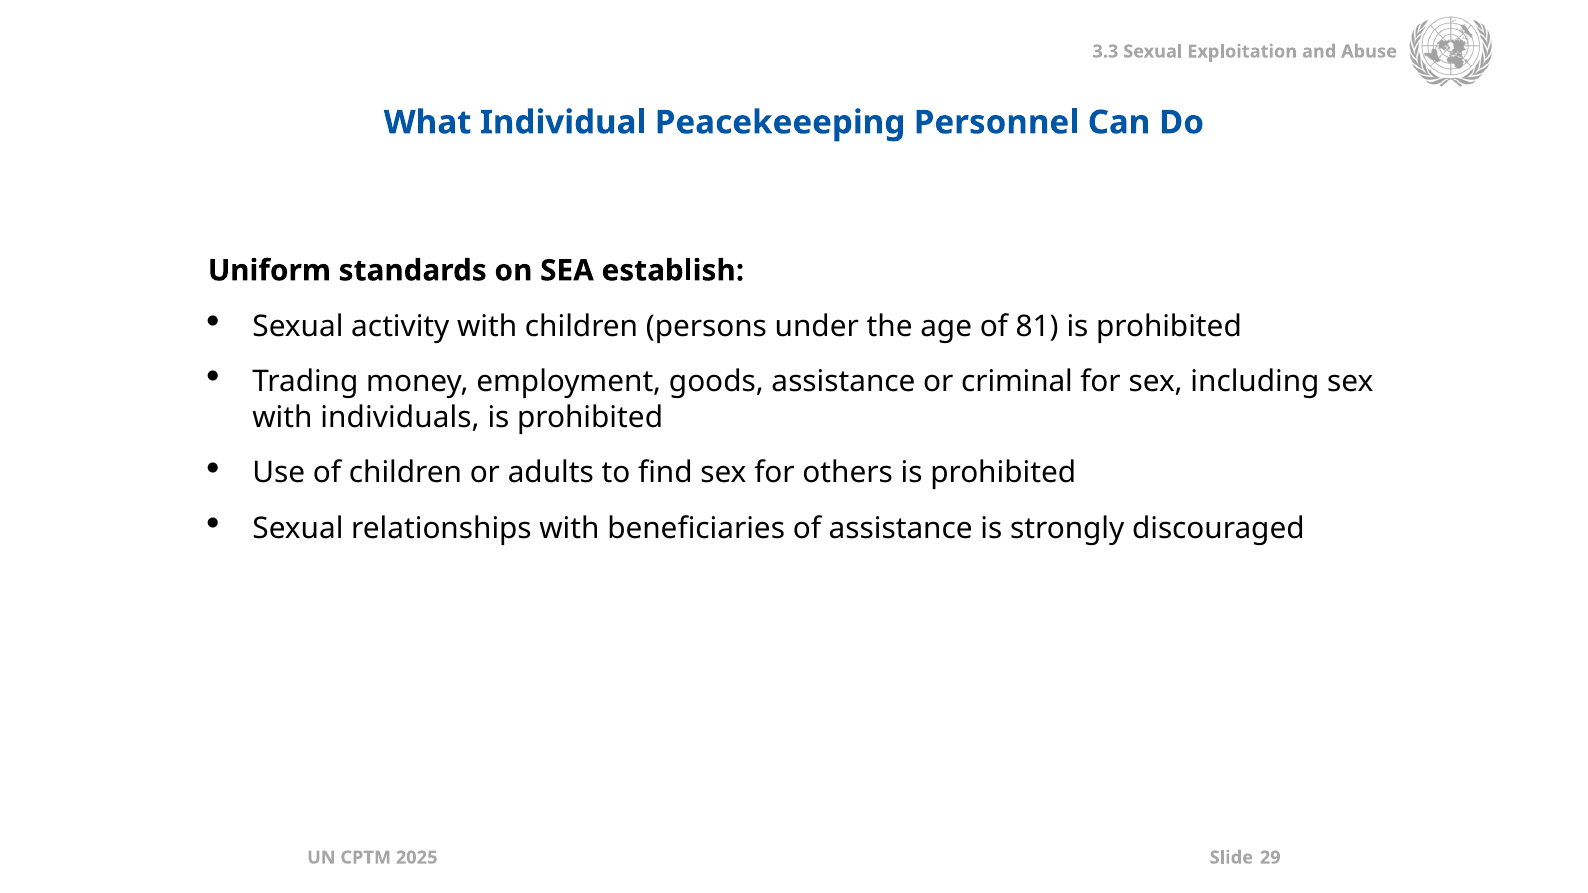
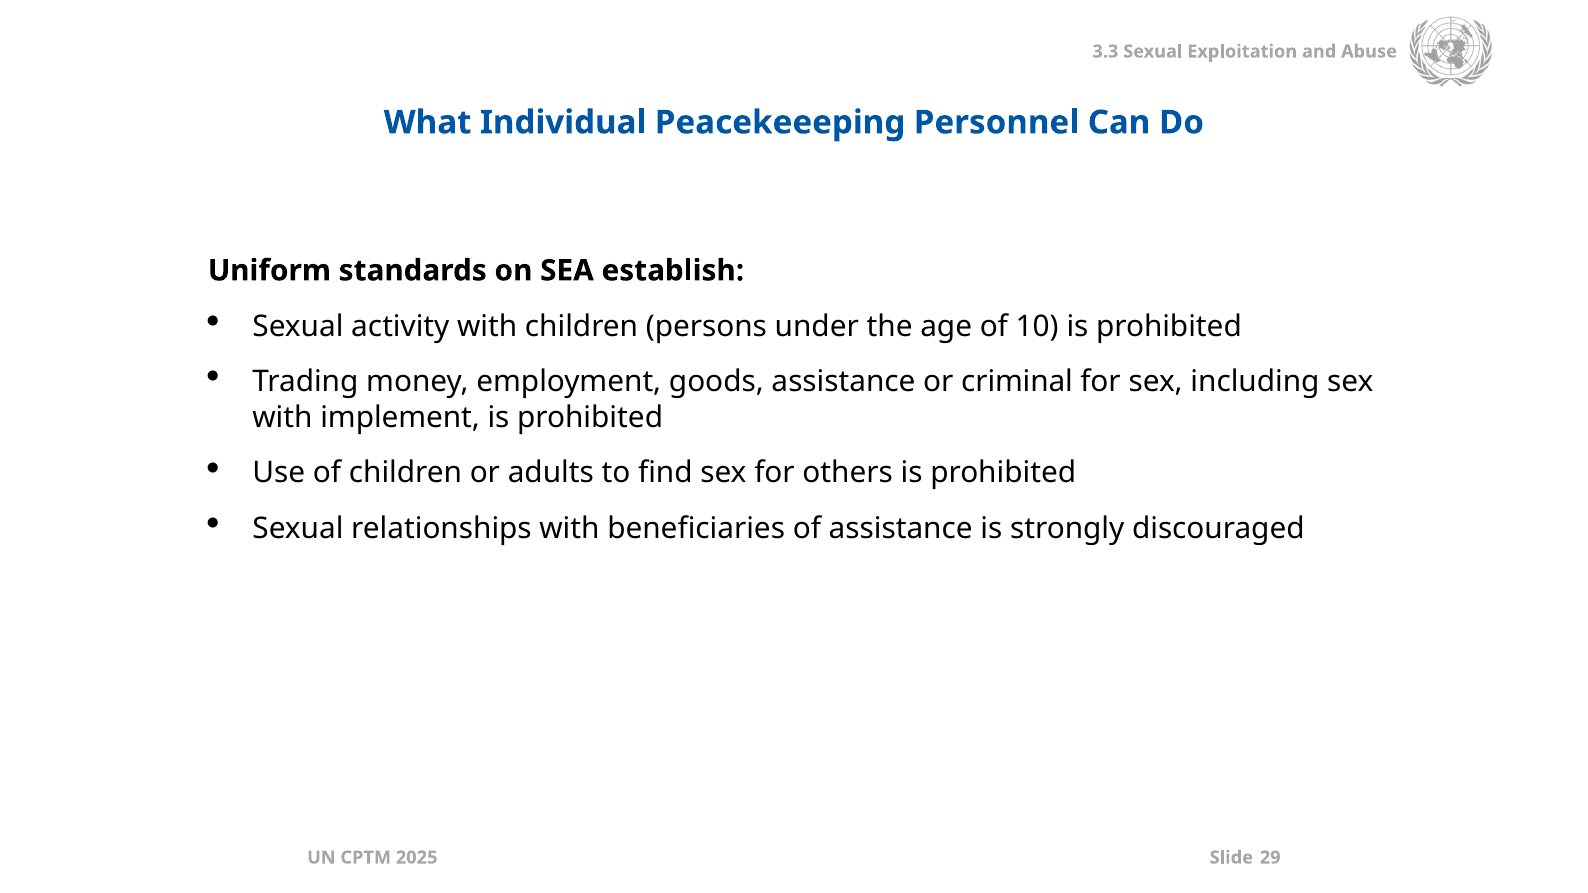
81: 81 -> 10 (1037, 326)
individuals: individuals -> implement (400, 418)
